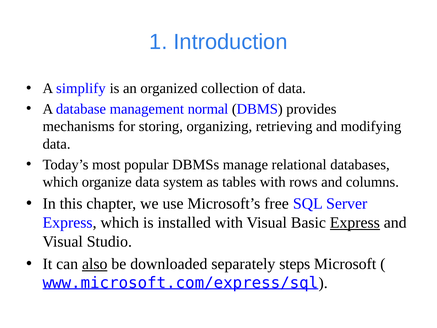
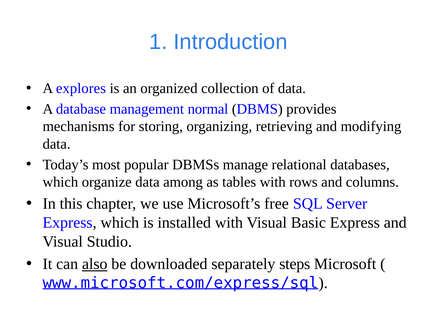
simplify: simplify -> explores (81, 88)
system: system -> among (183, 182)
Express underline: present -> none (355, 222)
